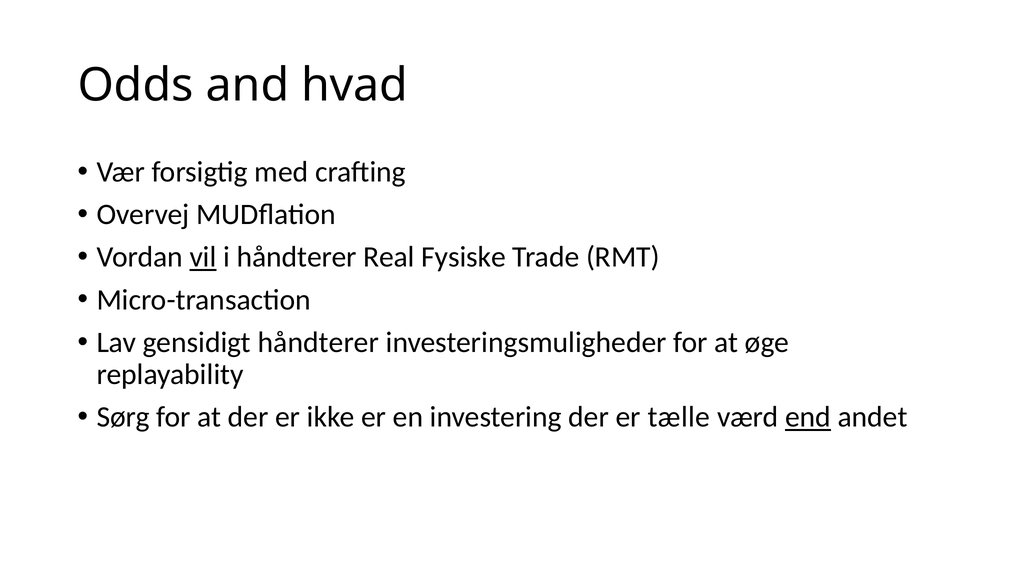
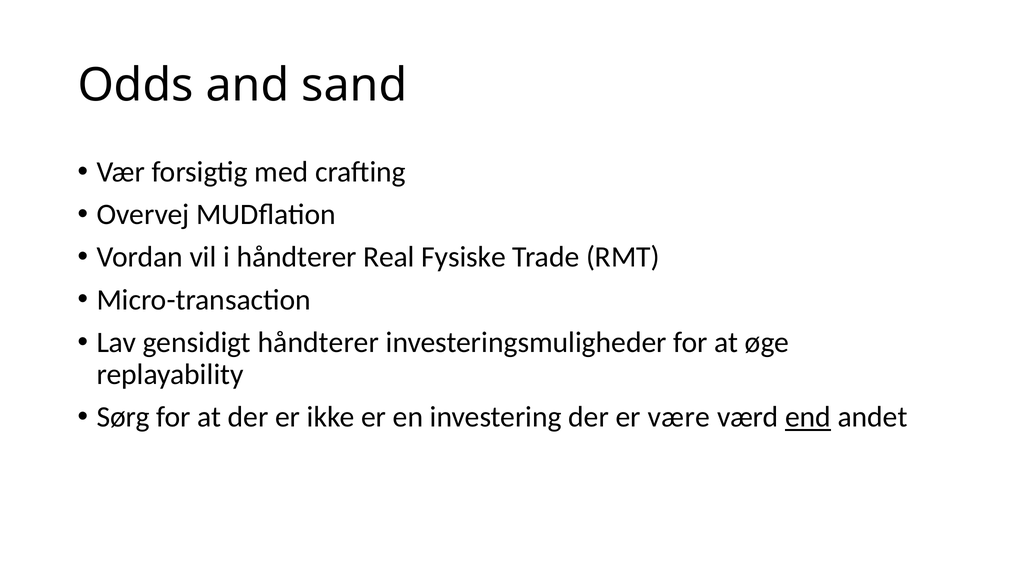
hvad: hvad -> sand (354, 85)
vil underline: present -> none (203, 257)
tælle: tælle -> være (679, 417)
